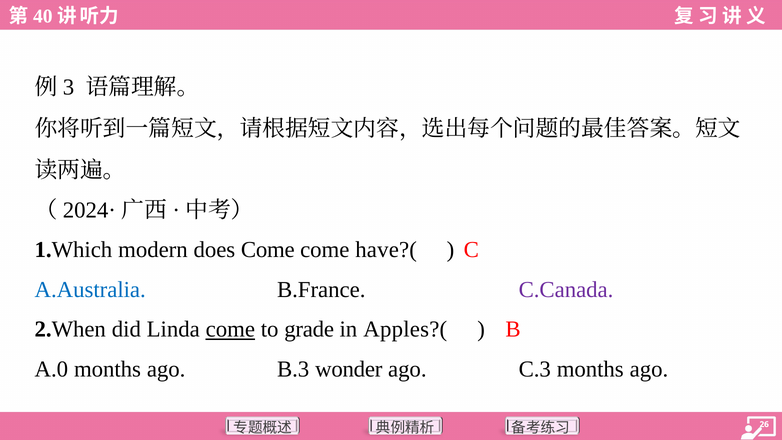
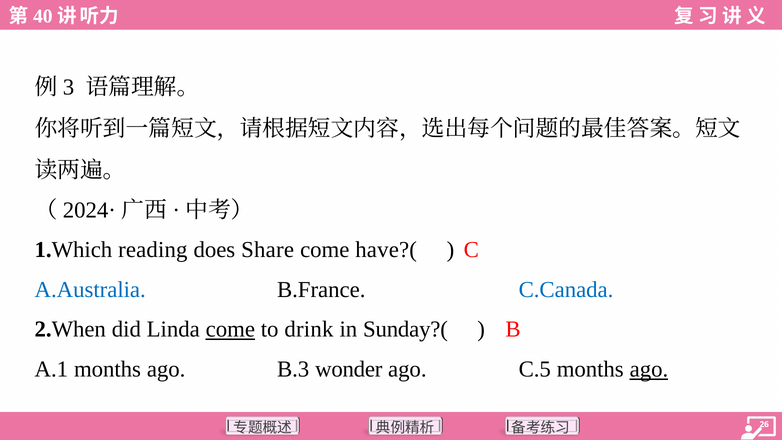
modern: modern -> reading (153, 250)
does Come: Come -> Share (268, 250)
C.Canada colour: purple -> blue (566, 289)
grade: grade -> drink (309, 329)
Apples?(: Apples?( -> Sunday?( (405, 329)
A.0: A.0 -> A.1 (51, 369)
C.3: C.3 -> C.5 (535, 369)
ago underline: none -> present (649, 369)
